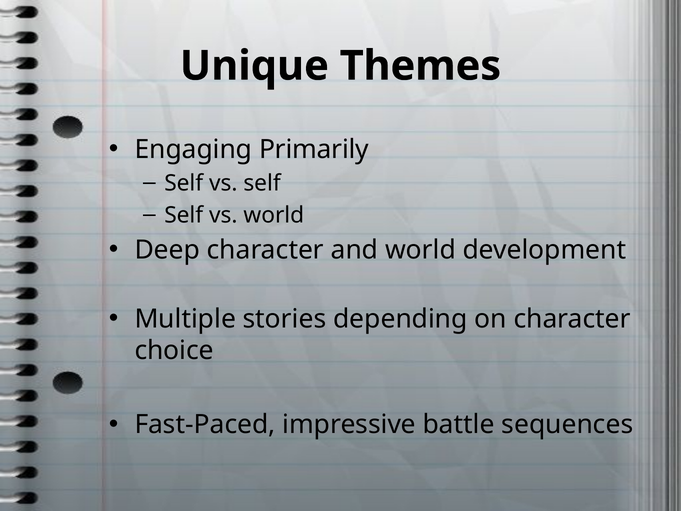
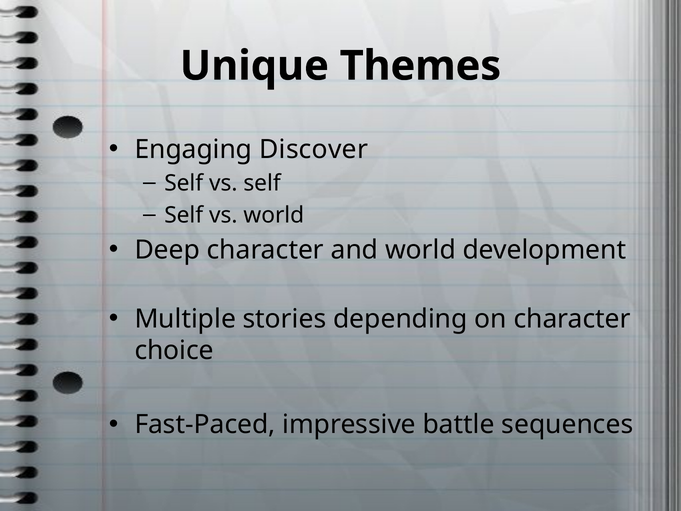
Primarily: Primarily -> Discover (314, 149)
